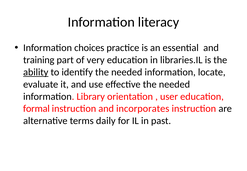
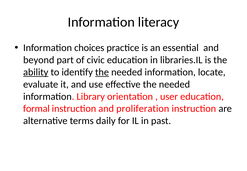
training: training -> beyond (39, 60)
very: very -> civic (96, 60)
the underline: none -> present (102, 72)
incorporates: incorporates -> proliferation (143, 109)
